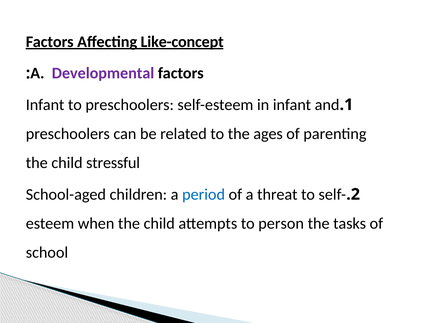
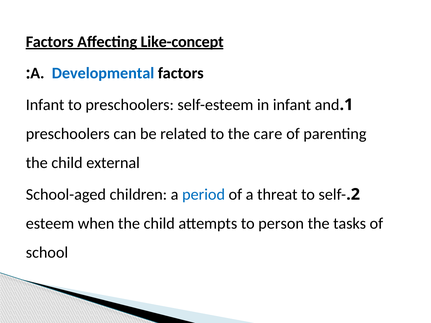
Developmental colour: purple -> blue (103, 73)
ages: ages -> care (268, 134)
stressful: stressful -> external (113, 163)
